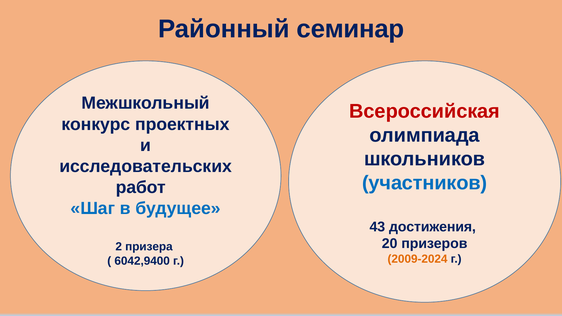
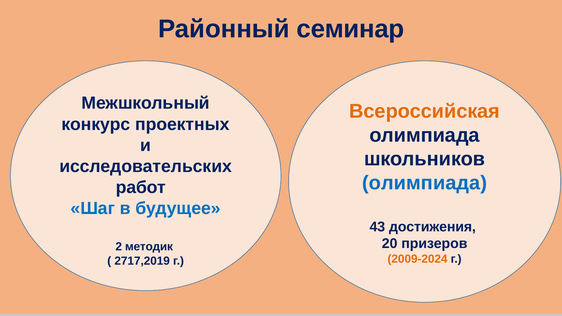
Всероссийская colour: red -> orange (425, 111)
участников: участников -> олимпиада (425, 183)
призера: призера -> методик (149, 247)
6042,9400: 6042,9400 -> 2717,2019 (142, 261)
